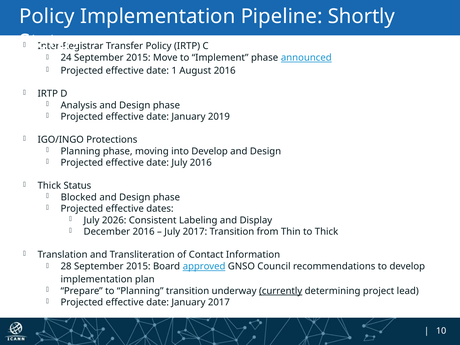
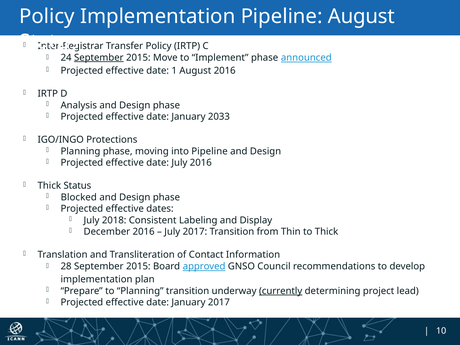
Pipeline Shortly: Shortly -> August (361, 16)
September underline: none -> present (99, 58)
2019: 2019 -> 2033 (219, 117)
into Develop: Develop -> Pipeline (210, 151)
2026: 2026 -> 2018 (114, 220)
